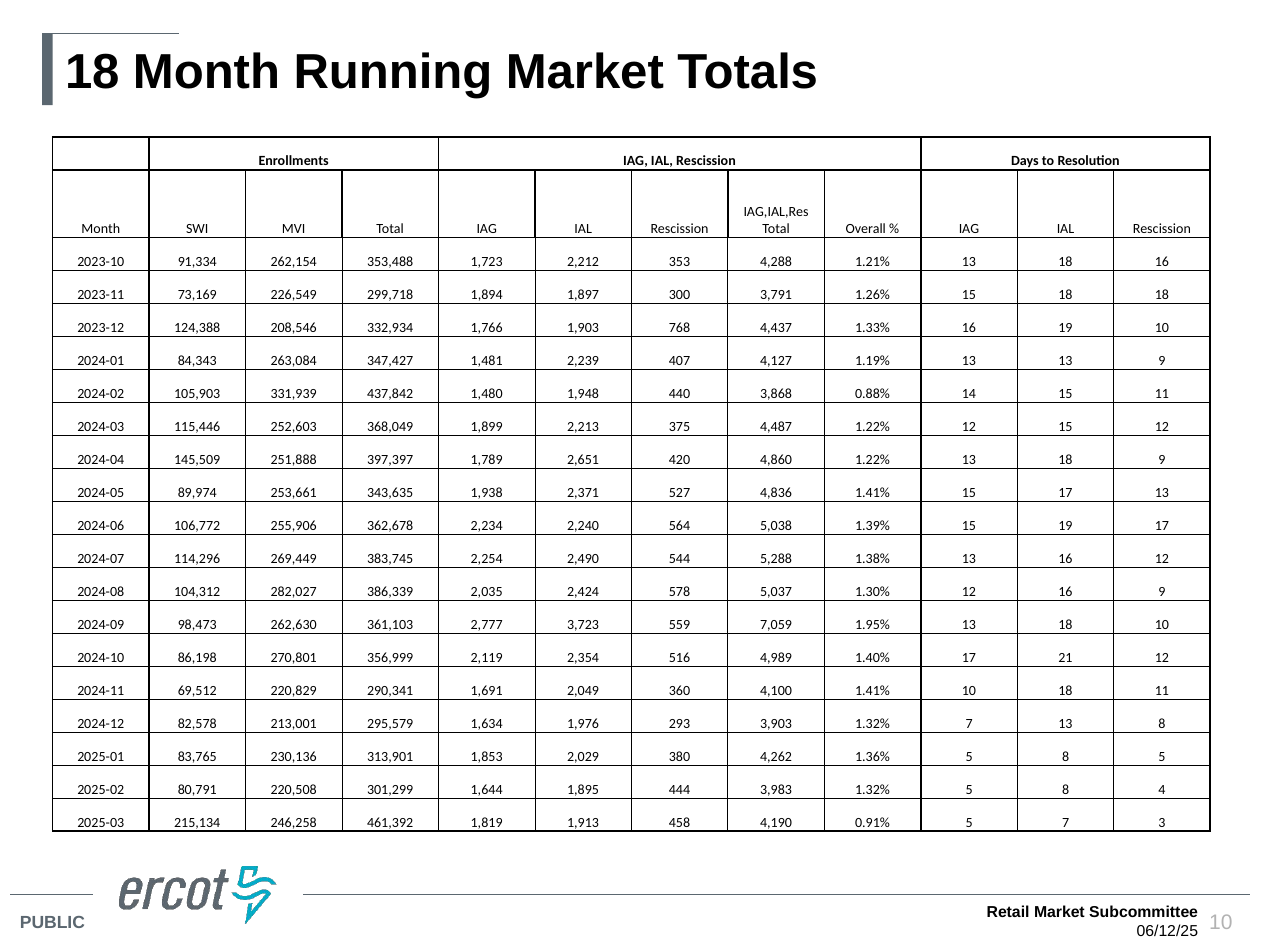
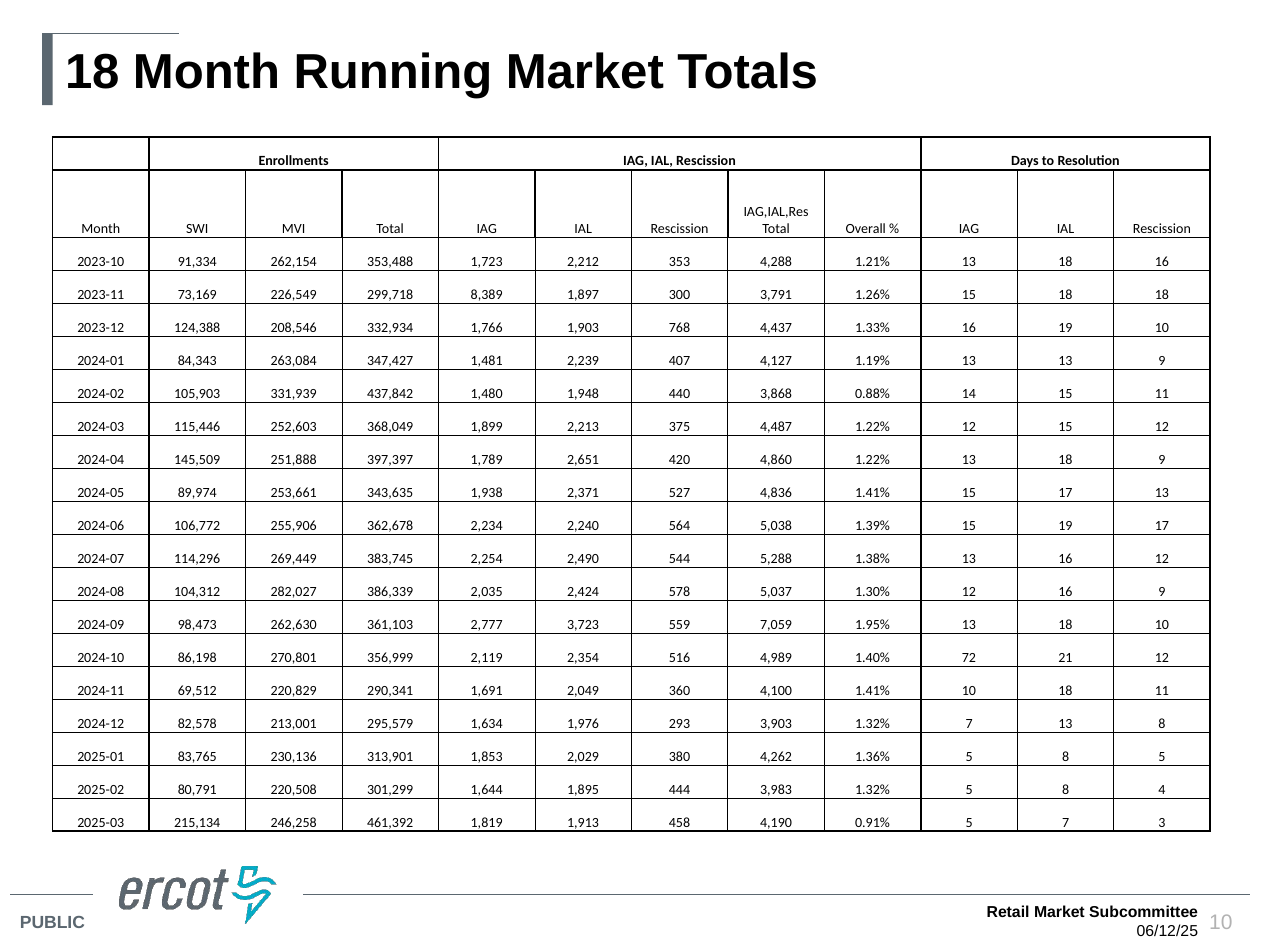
1,894: 1,894 -> 8,389 (487, 295)
1.40% 17: 17 -> 72 (969, 658)
